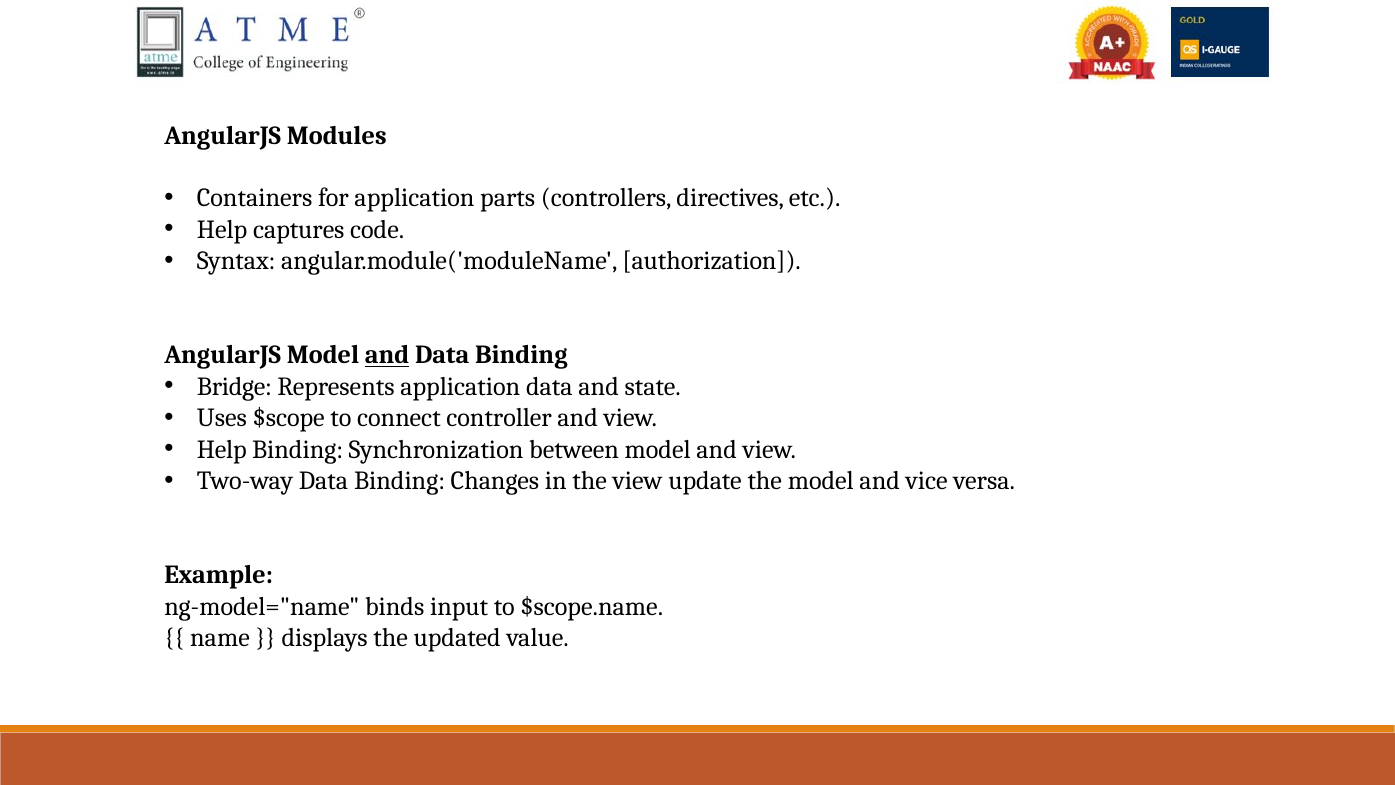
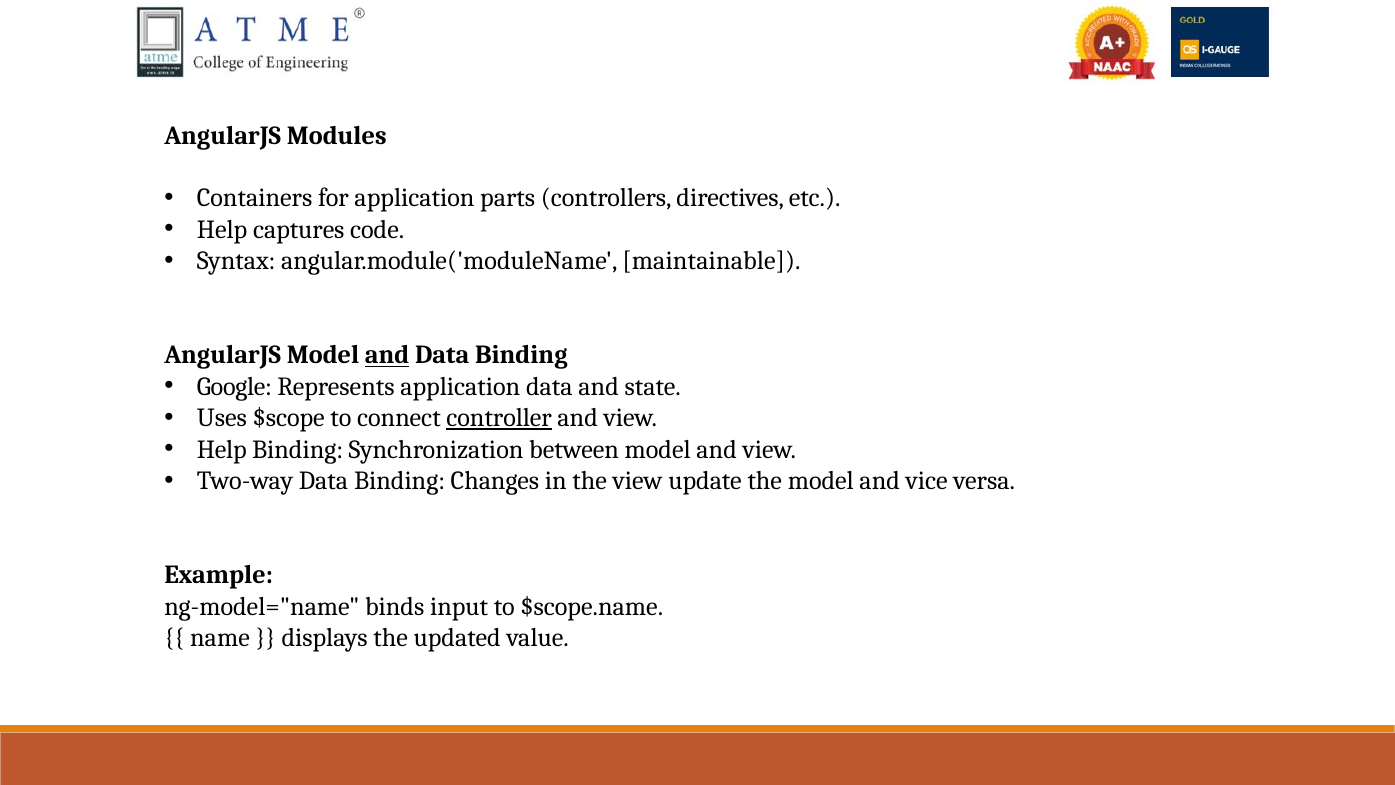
authorization: authorization -> maintainable (712, 261)
Bridge: Bridge -> Google (234, 386)
controller underline: none -> present (499, 418)
